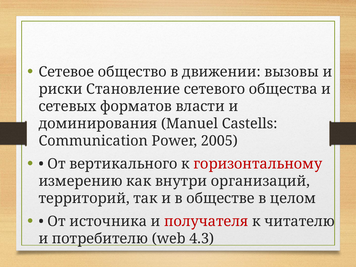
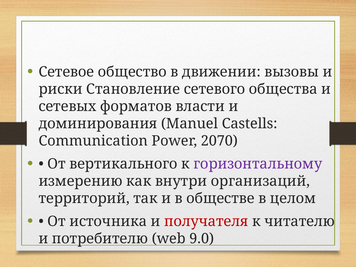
2005: 2005 -> 2070 (219, 141)
горизонтальному colour: red -> purple (258, 164)
4.3: 4.3 -> 9.0 (202, 239)
